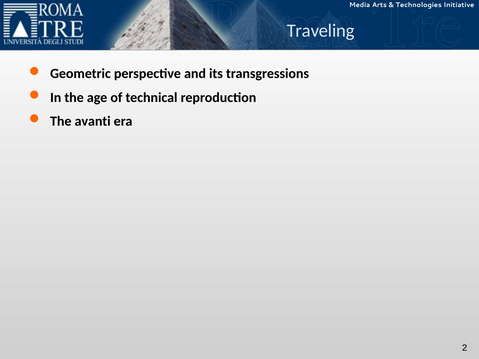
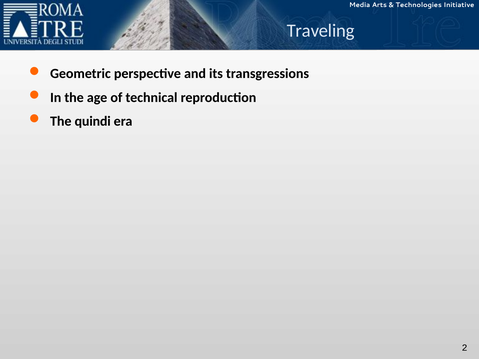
avanti: avanti -> quindi (93, 121)
